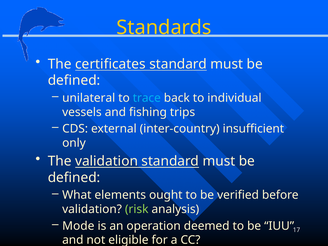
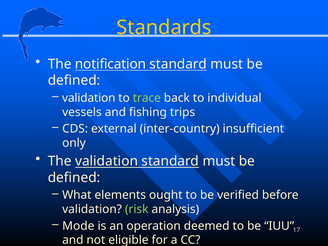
certificates: certificates -> notification (111, 64)
unilateral: unilateral -> validation (89, 98)
trace colour: light blue -> light green (147, 98)
